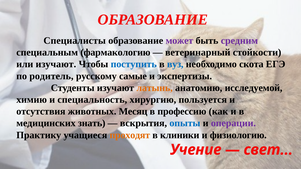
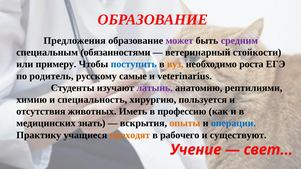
Специалисты: Специалисты -> Предложения (75, 41)
фармакологию: фармакологию -> обязанностями (115, 53)
или изучают: изучают -> примеру (56, 64)
вуз colour: blue -> orange (175, 64)
скота: скота -> роста (251, 64)
экспертизы: экспертизы -> veterinarius (185, 76)
латынь colour: orange -> purple (155, 88)
исследуемой: исследуемой -> рептилиями (254, 88)
Месяц: Месяц -> Иметь (133, 112)
опыты colour: blue -> orange (185, 123)
операции colour: purple -> blue (233, 123)
клиники: клиники -> рабочего (180, 135)
физиологию: физиологию -> существуют (238, 135)
